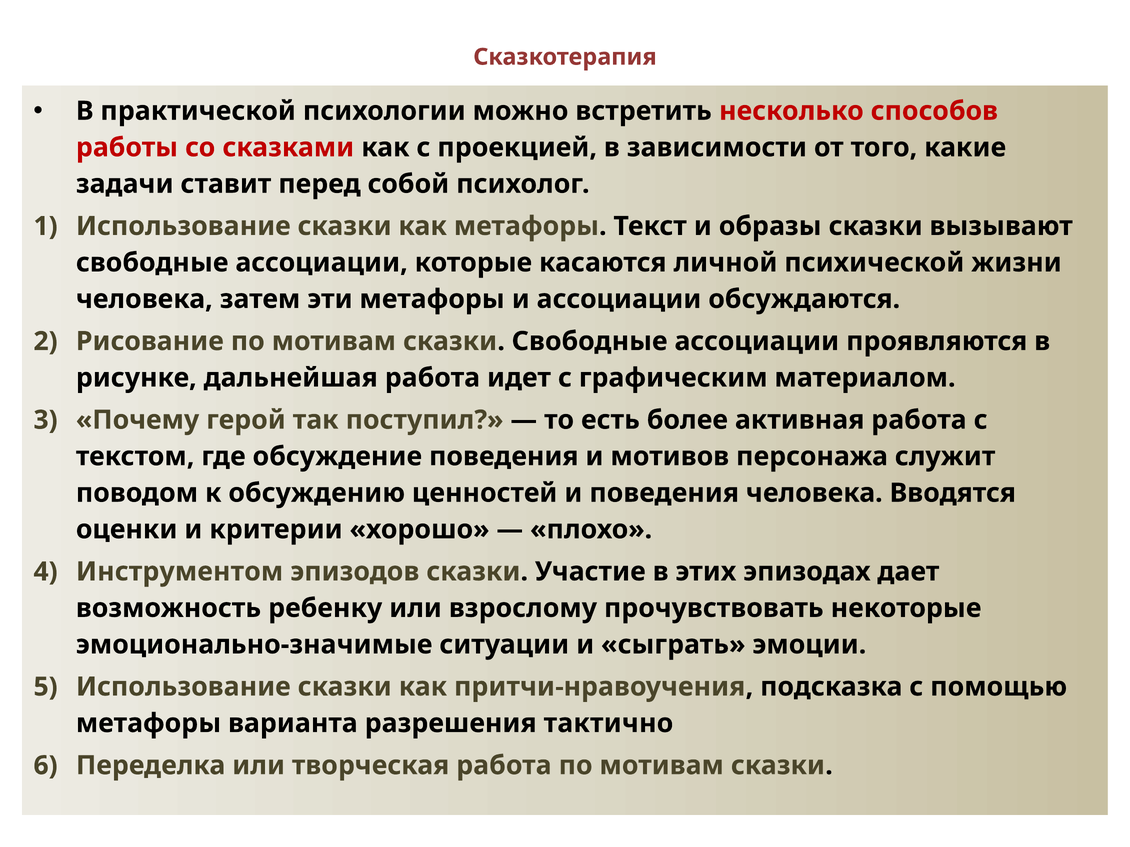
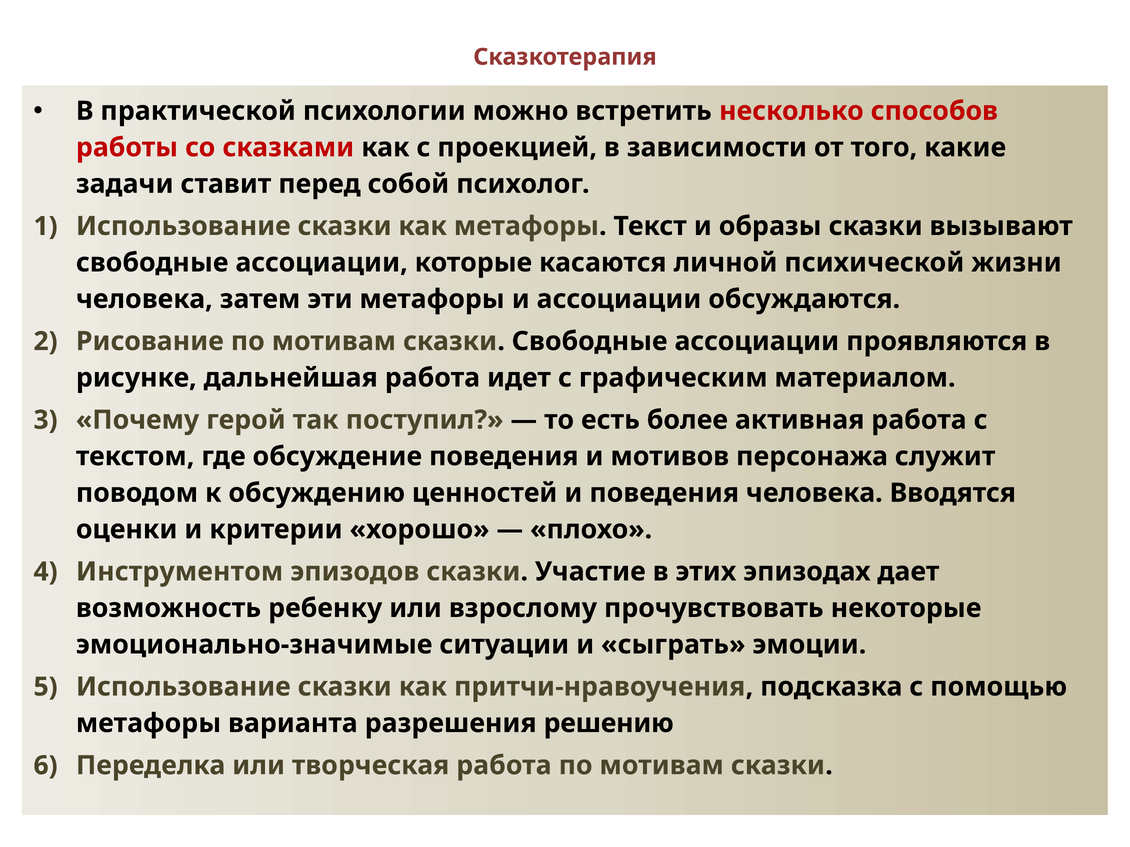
тактично: тактично -> решению (609, 724)
